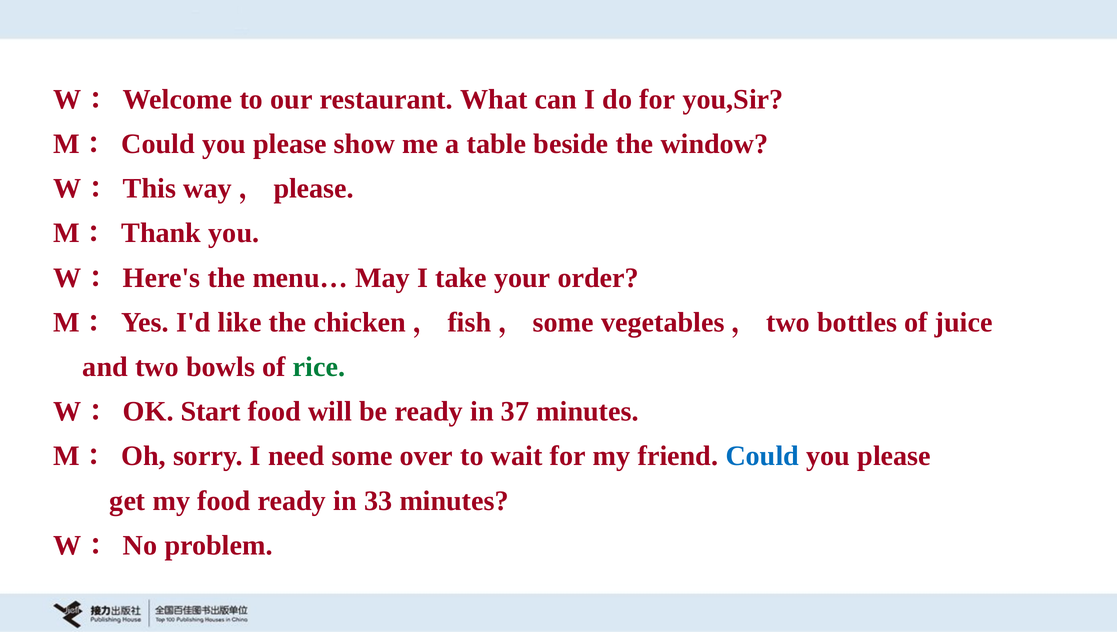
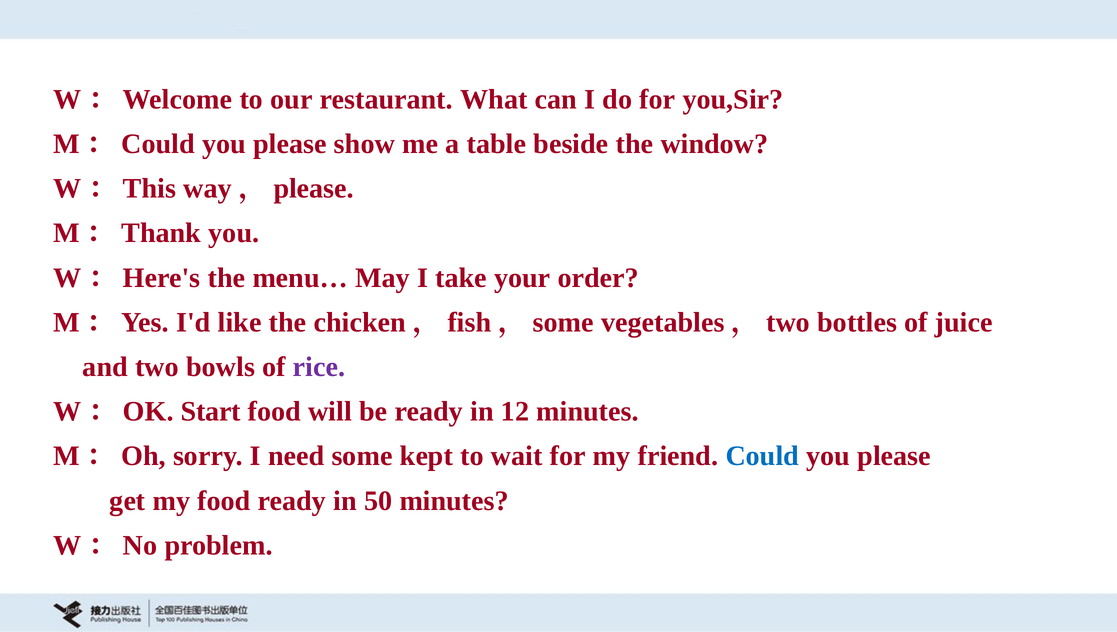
rice colour: green -> purple (319, 367)
37: 37 -> 12 (515, 411)
over: over -> kept (426, 456)
33: 33 -> 50 (378, 500)
